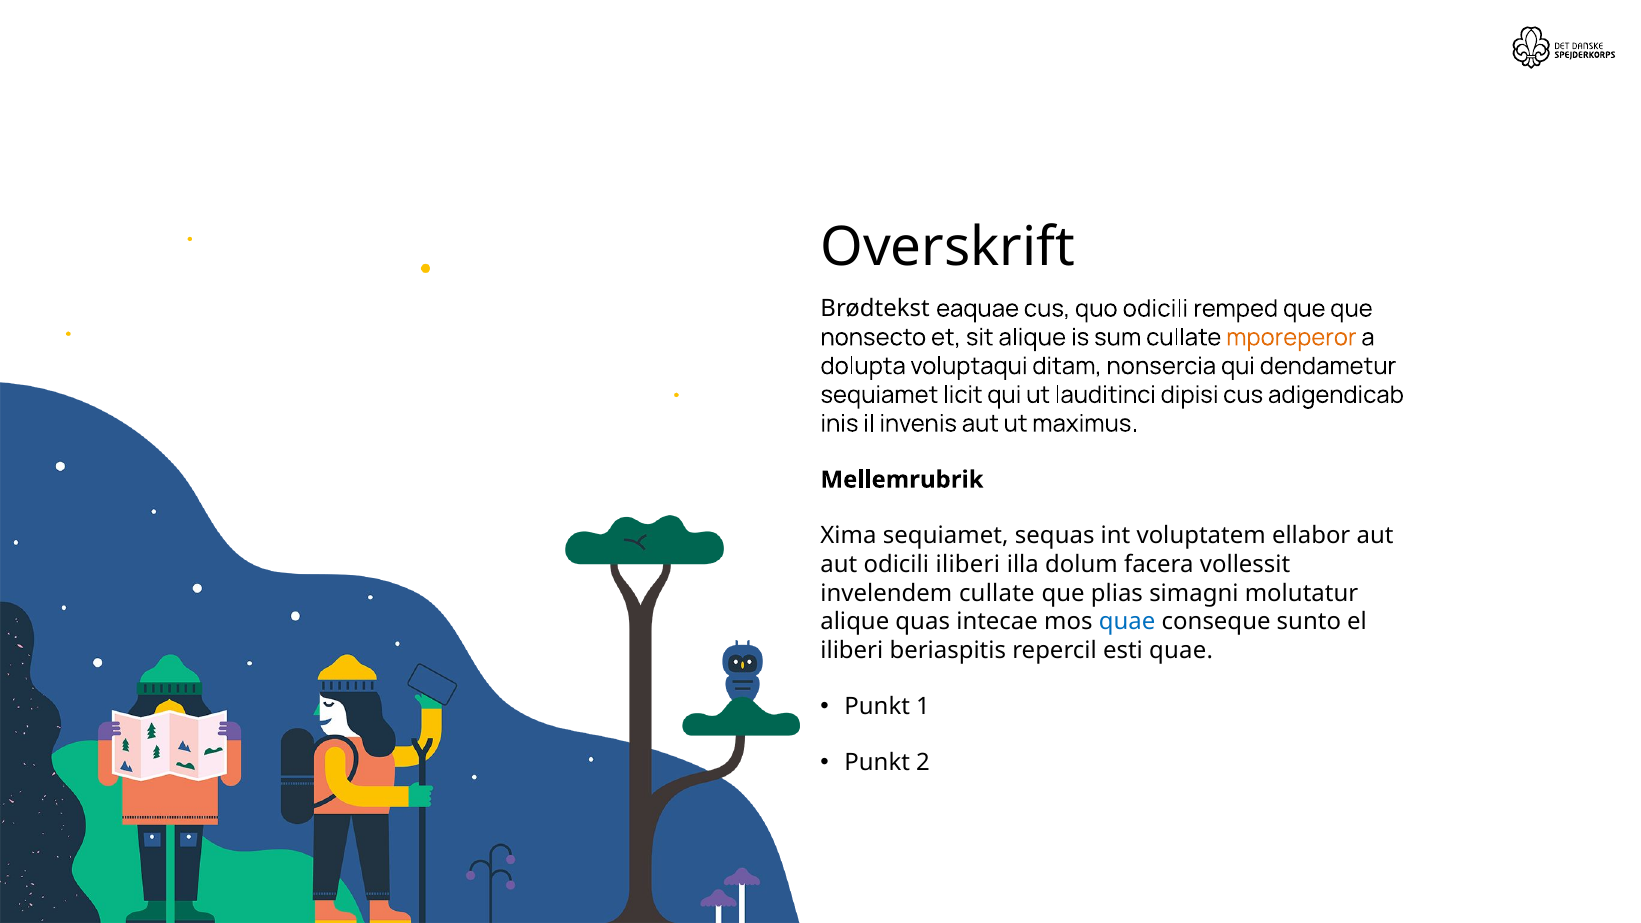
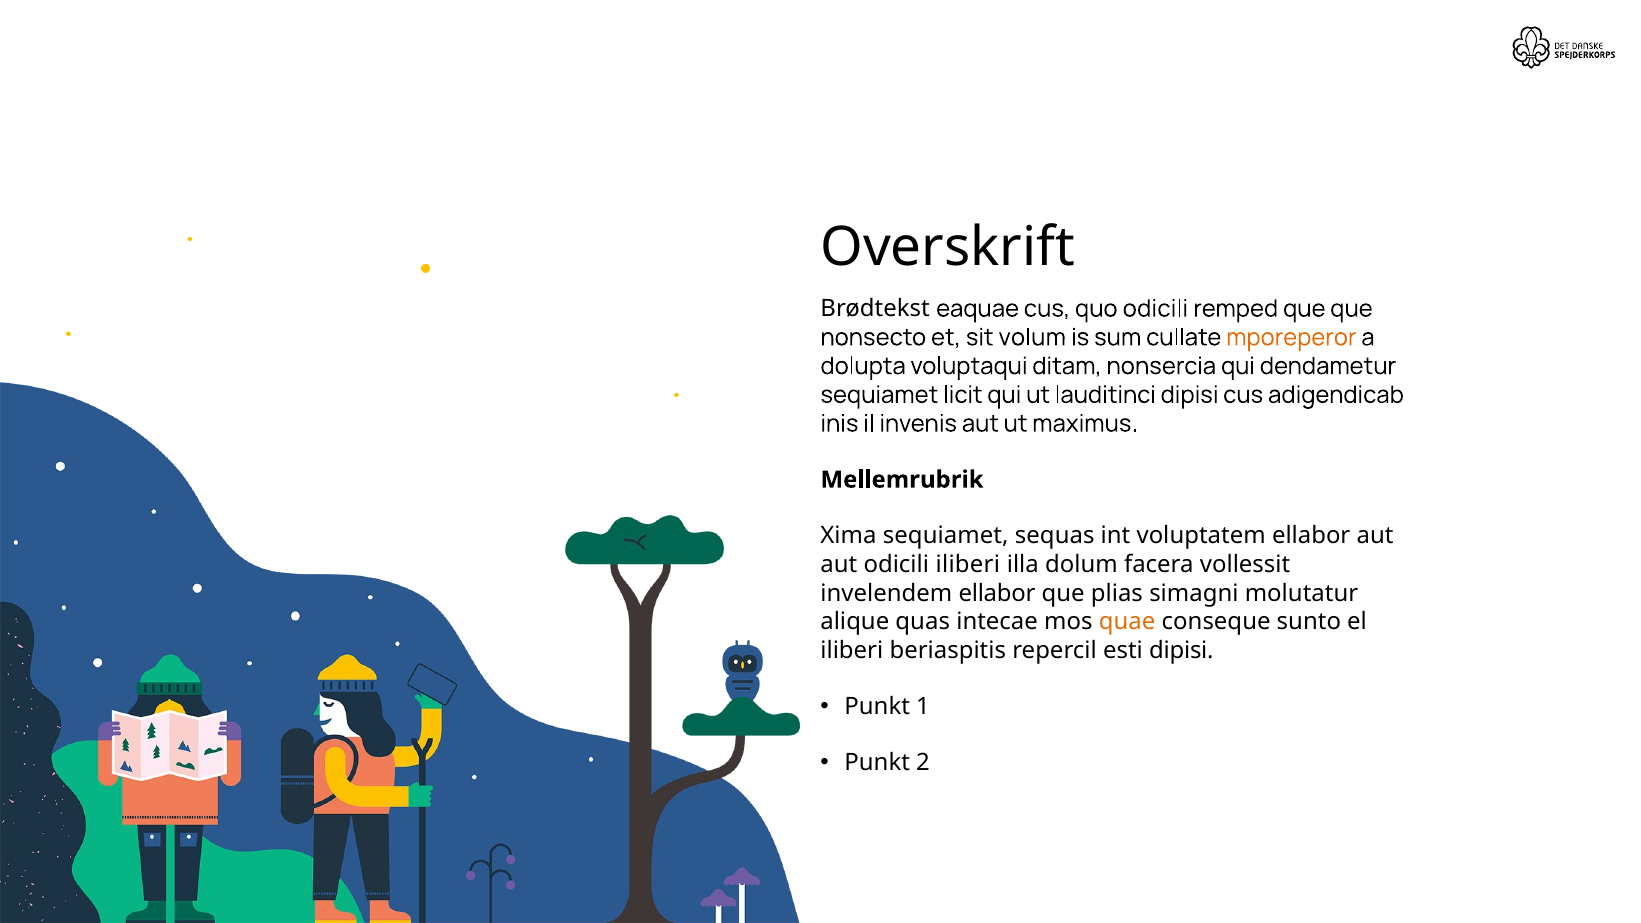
sit alique: alique -> volum (1032, 337)
invelendem cullate: cullate -> ellabor (997, 593)
quae colour: blue -> orange (1127, 622)
esti quae: quae -> dipisi (1181, 651)
